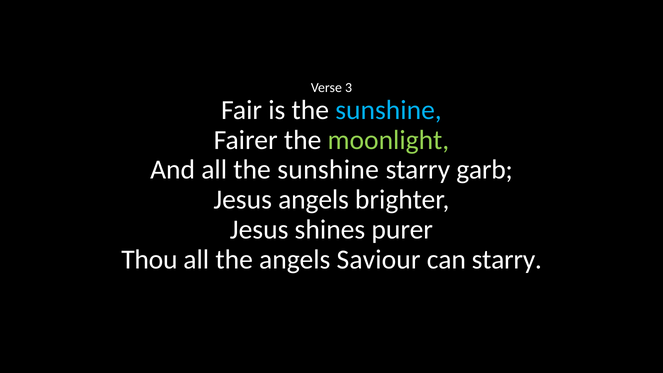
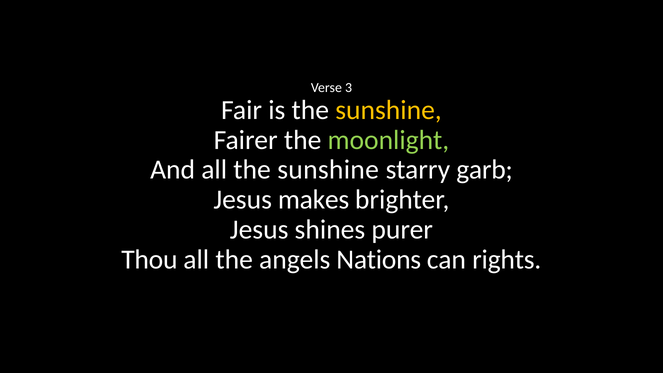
sunshine colour: light blue -> yellow (389, 110)
Jesus angels: angels -> makes (314, 200)
Saviour: Saviour -> Nations (379, 259)
can starry: starry -> rights (507, 259)
